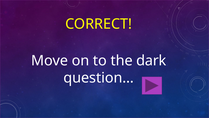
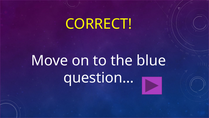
dark: dark -> blue (151, 60)
